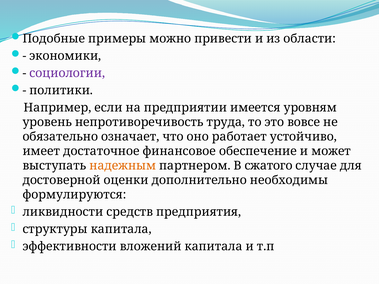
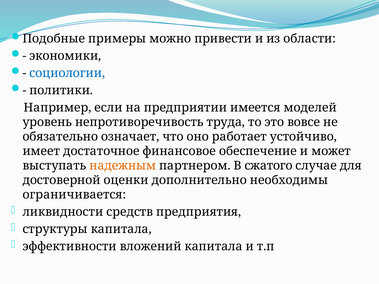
социологии colour: purple -> blue (67, 73)
уровням: уровням -> моделей (310, 108)
формулируются: формулируются -> ограничивается (74, 195)
